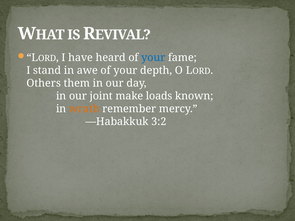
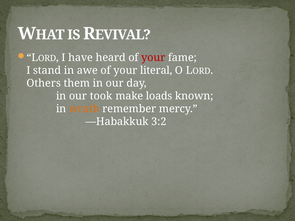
your colour: blue -> red (153, 58)
depth: depth -> literal (156, 71)
joint: joint -> took (101, 96)
